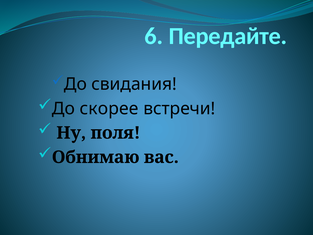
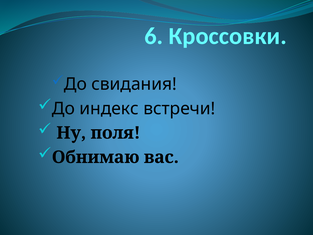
Передайте: Передайте -> Кроссовки (228, 36)
скорее: скорее -> индекс (109, 108)
